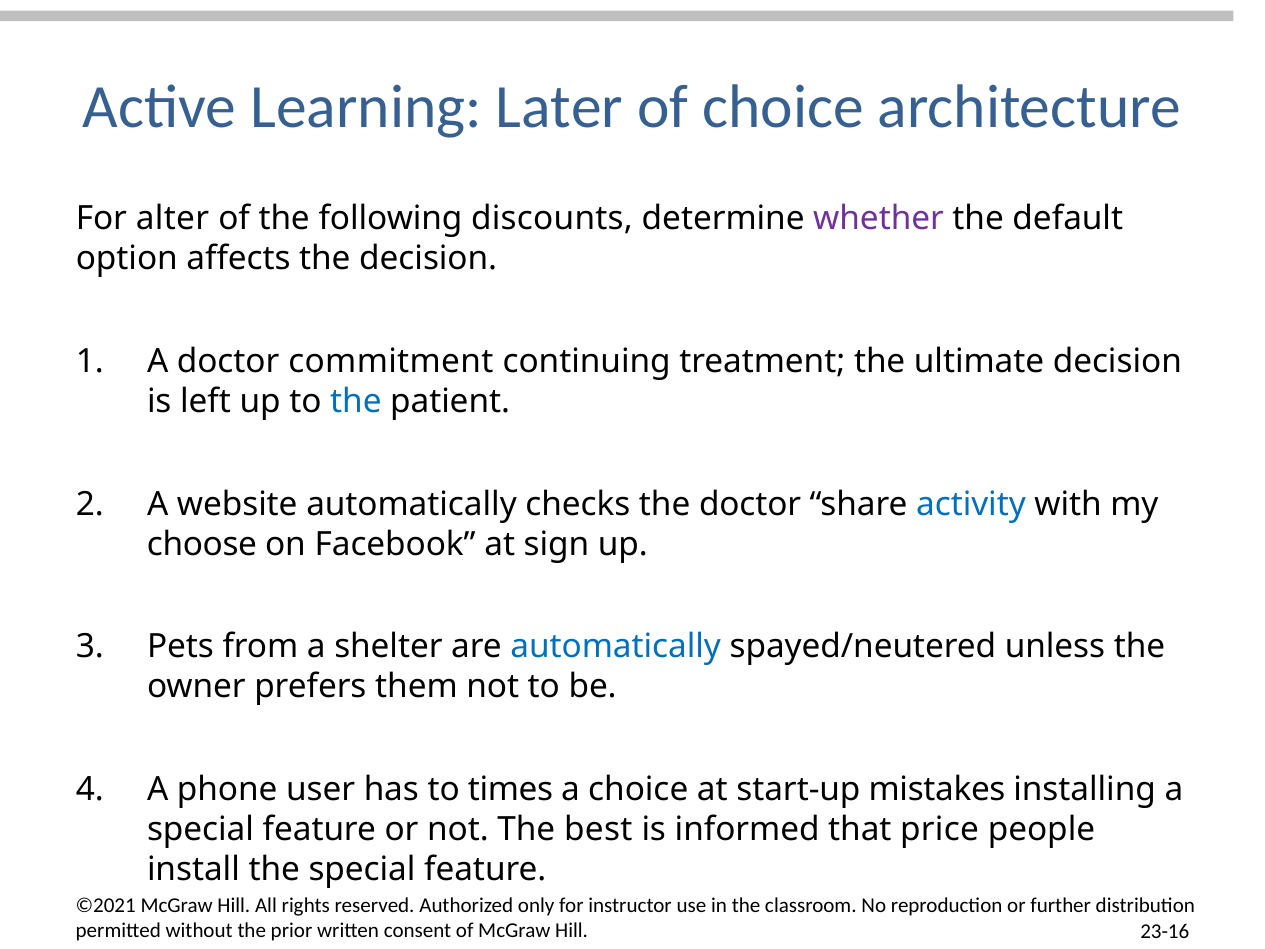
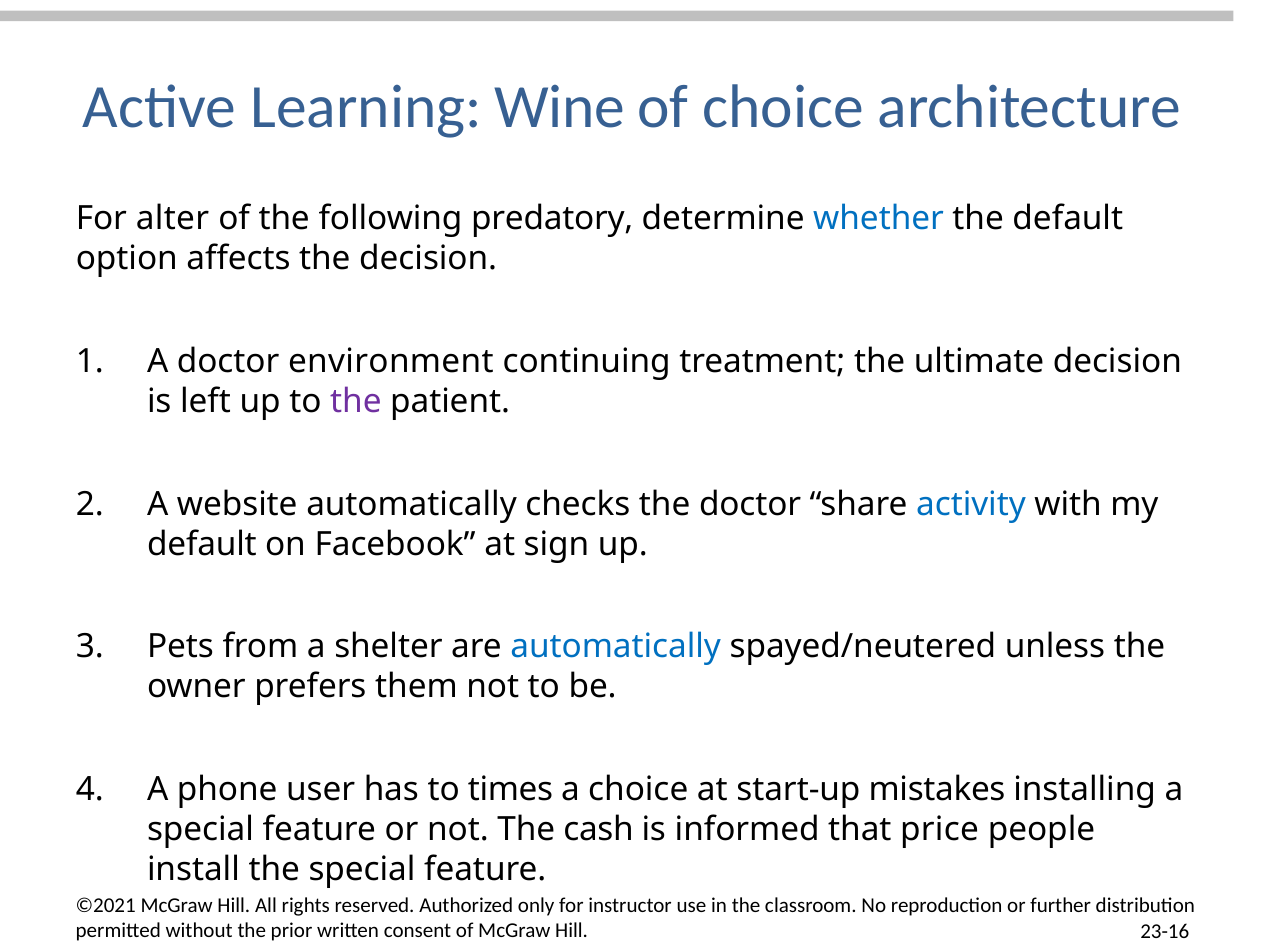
Later: Later -> Wine (560, 108)
discounts: discounts -> predatory (552, 219)
whether colour: purple -> blue (879, 219)
commitment: commitment -> environment (391, 361)
the colour: blue -> purple (356, 402)
choose: choose -> default (202, 544)
best: best -> cash (599, 829)
